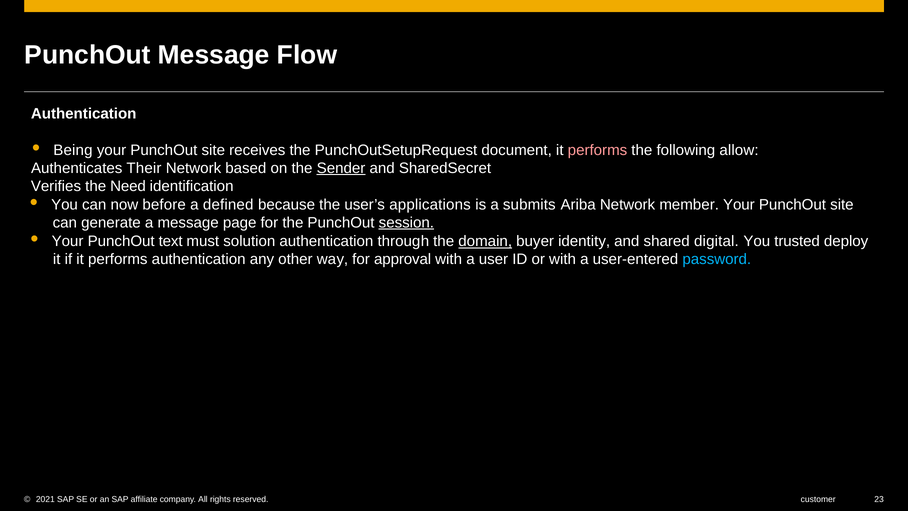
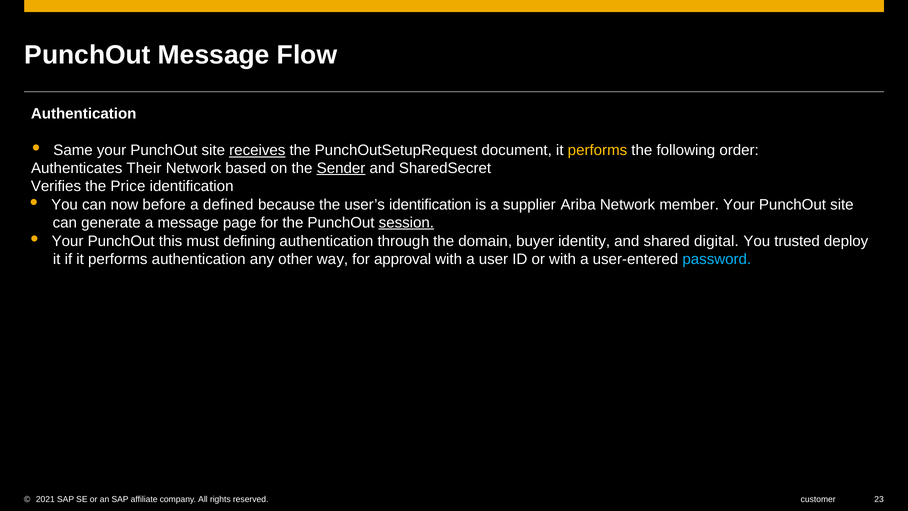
Being: Being -> Same (73, 150)
receives underline: none -> present (257, 150)
performs colour: pink -> yellow (598, 150)
allow: allow -> order (739, 150)
Need: Need -> Price (128, 186)
user’s applications: applications -> identification (430, 205)
submits: submits -> supplier (529, 205)
text: text -> this (171, 241)
solution: solution -> defining (249, 241)
domain underline: present -> none (485, 241)
